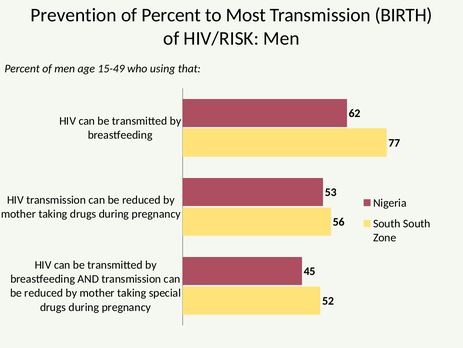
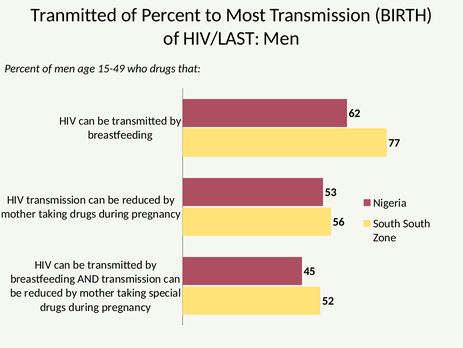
Prevention: Prevention -> Tranmitted (74, 15)
HIV/RISK: HIV/RISK -> HIV/LAST (221, 38)
who using: using -> drugs (163, 68)
